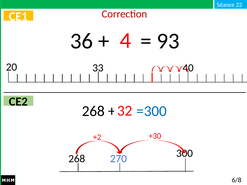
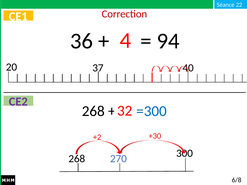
93: 93 -> 94 (168, 41)
33: 33 -> 37 (98, 68)
CE2 colour: black -> purple (18, 102)
